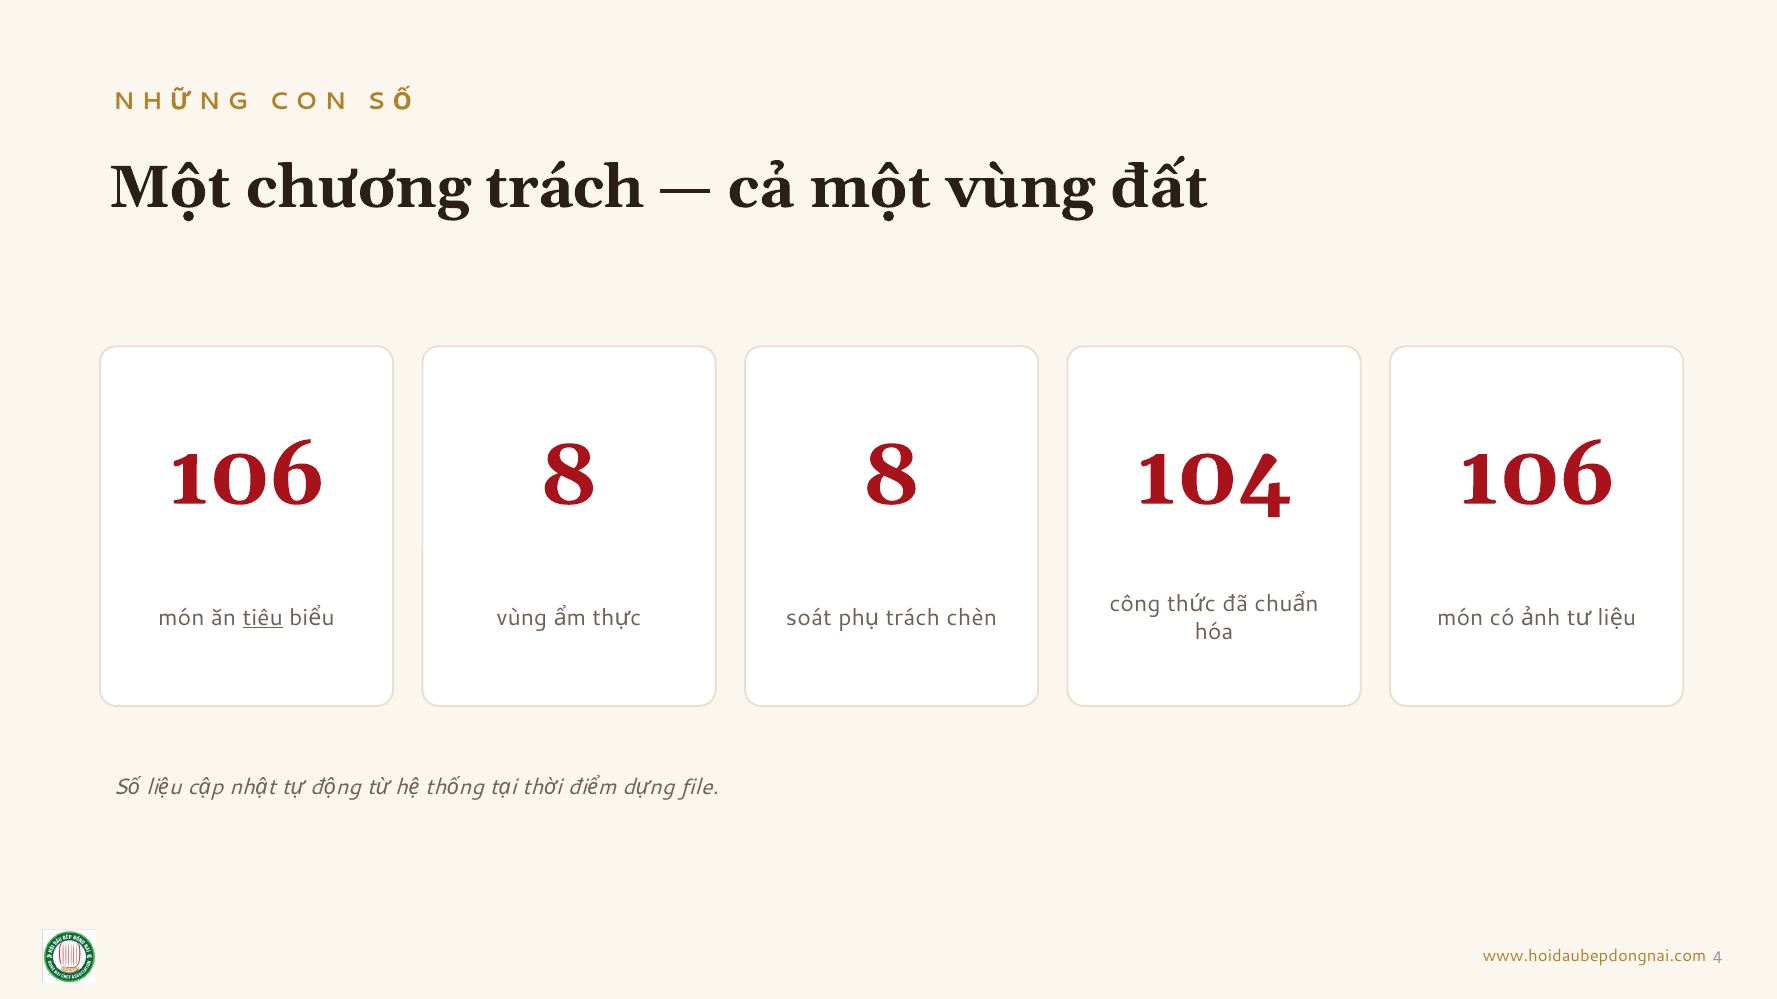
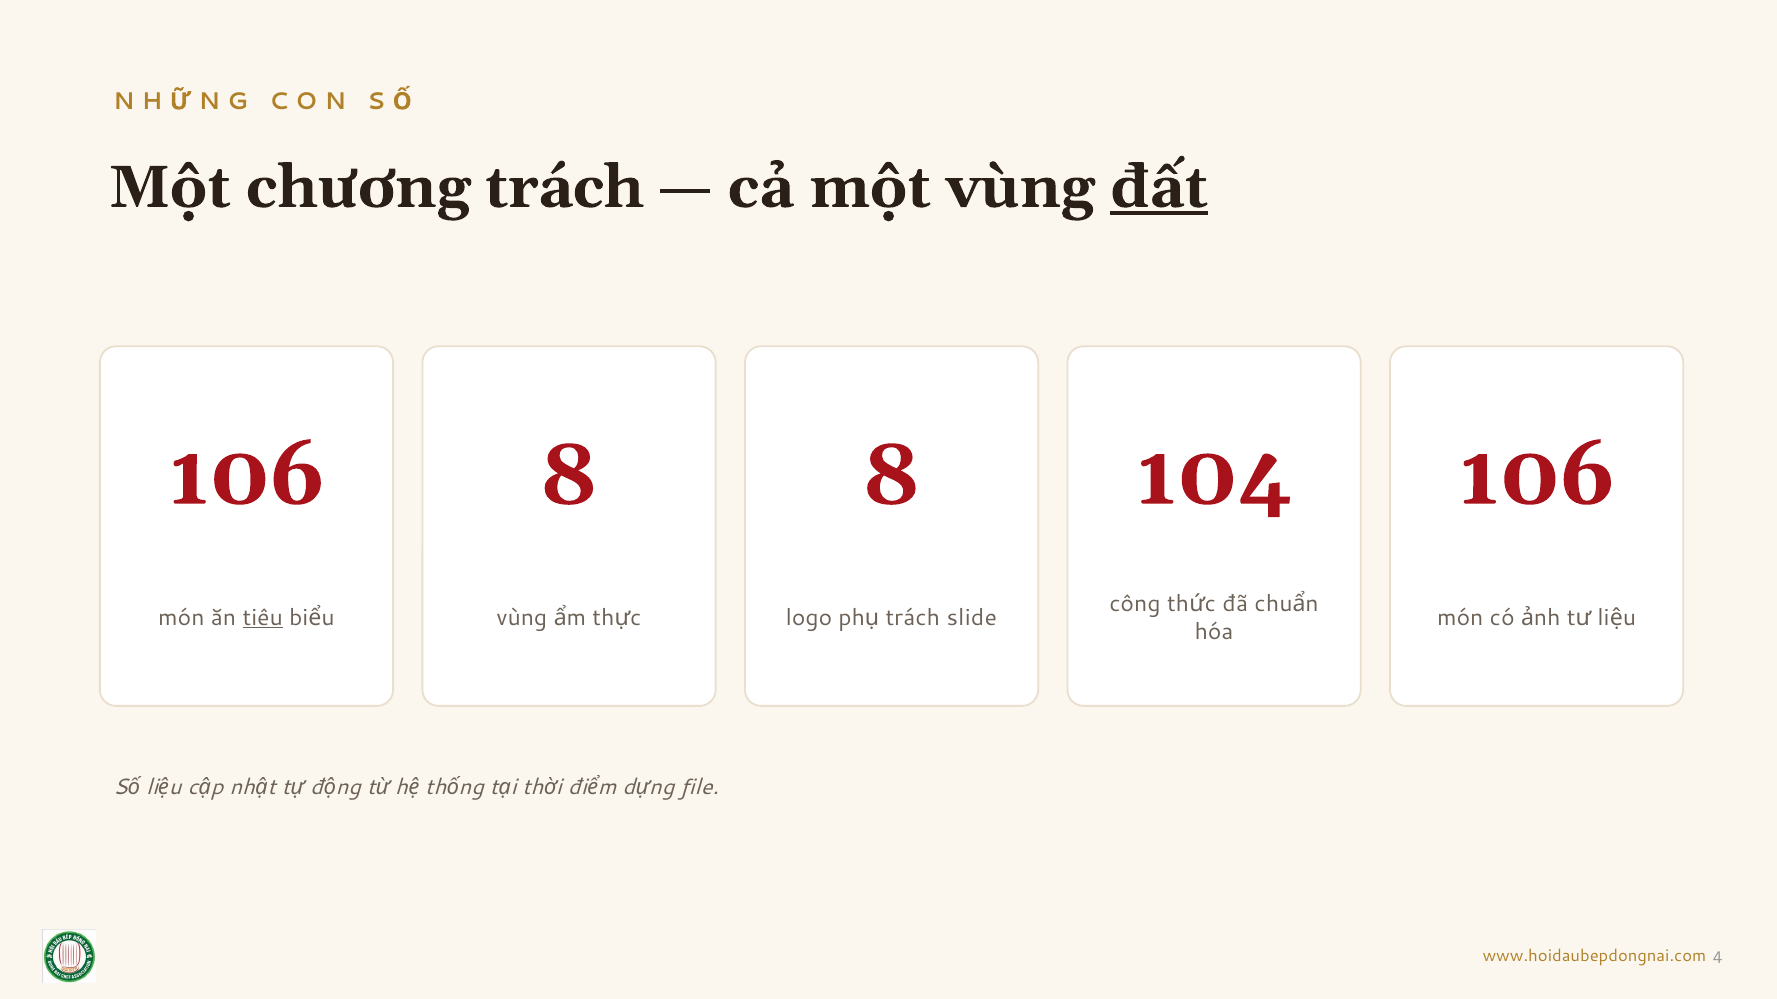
đất underline: none -> present (1159, 187)
soát: soát -> logo (809, 618)
chèn: chèn -> slide (972, 618)
